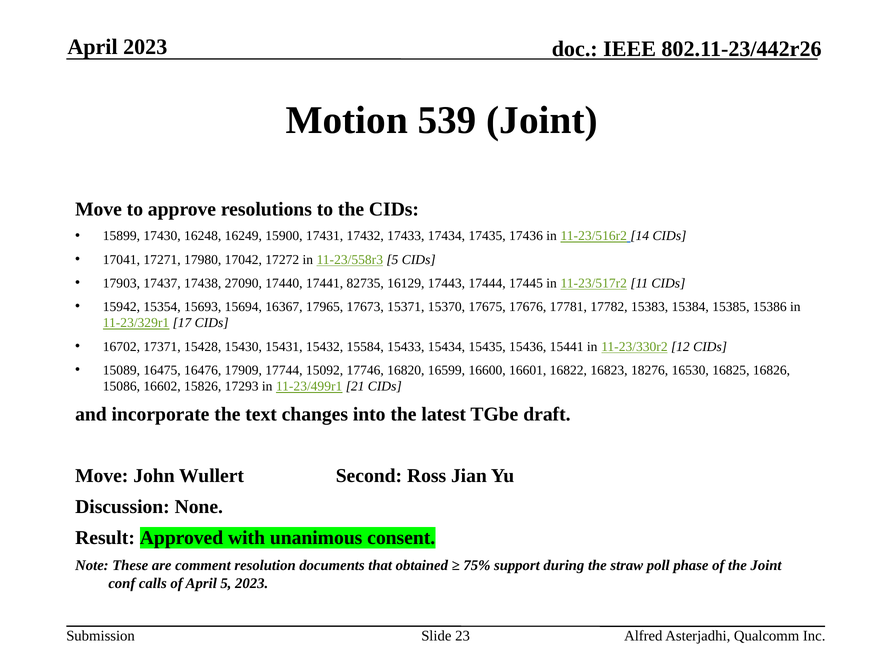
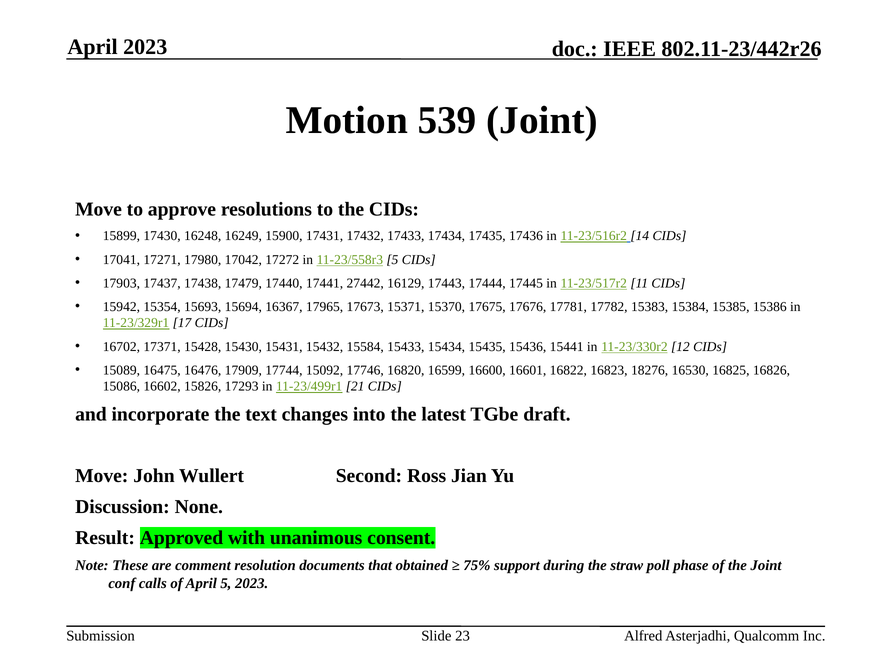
27090: 27090 -> 17479 (243, 283)
82735: 82735 -> 27442 (365, 283)
